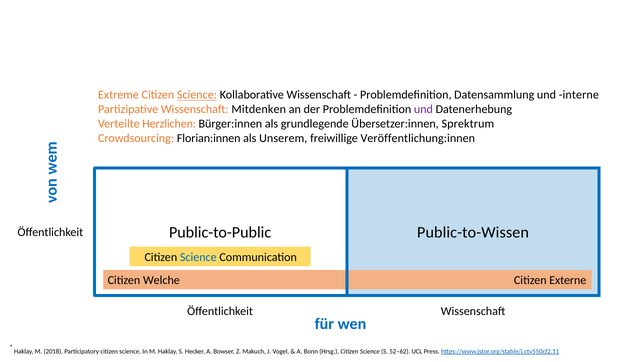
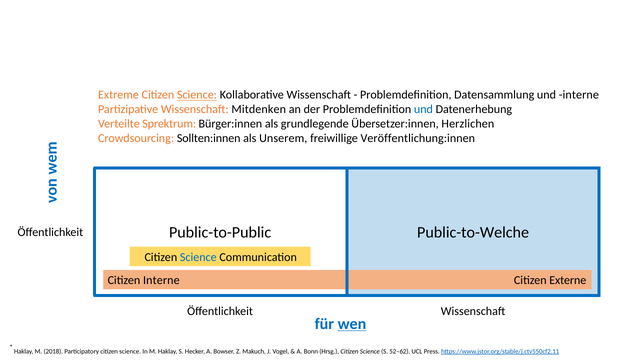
und colour: purple -> blue (423, 109)
Herzlichen: Herzlichen -> Sprektrum (169, 124)
Sprektrum: Sprektrum -> Herzlichen (468, 124)
Florian:innen: Florian:innen -> Sollten:innen (209, 138)
Public-to-Wissen: Public-to-Wissen -> Public-to-Welche (473, 232)
Citizen Welche: Welche -> Interne (161, 280)
wen underline: none -> present (352, 324)
